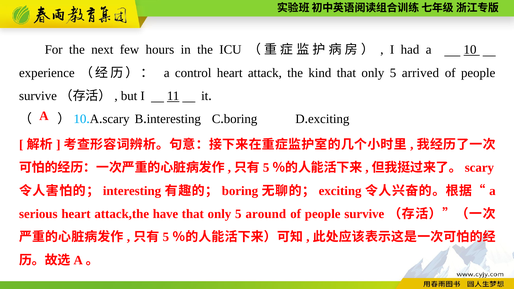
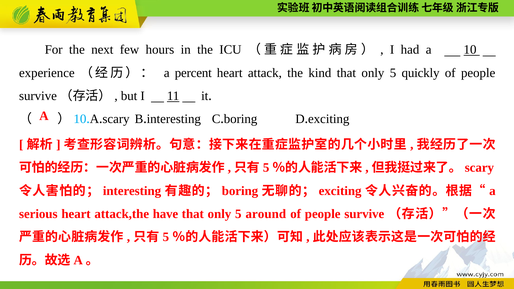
control: control -> percent (193, 73)
arrived: arrived -> quickly (421, 73)
